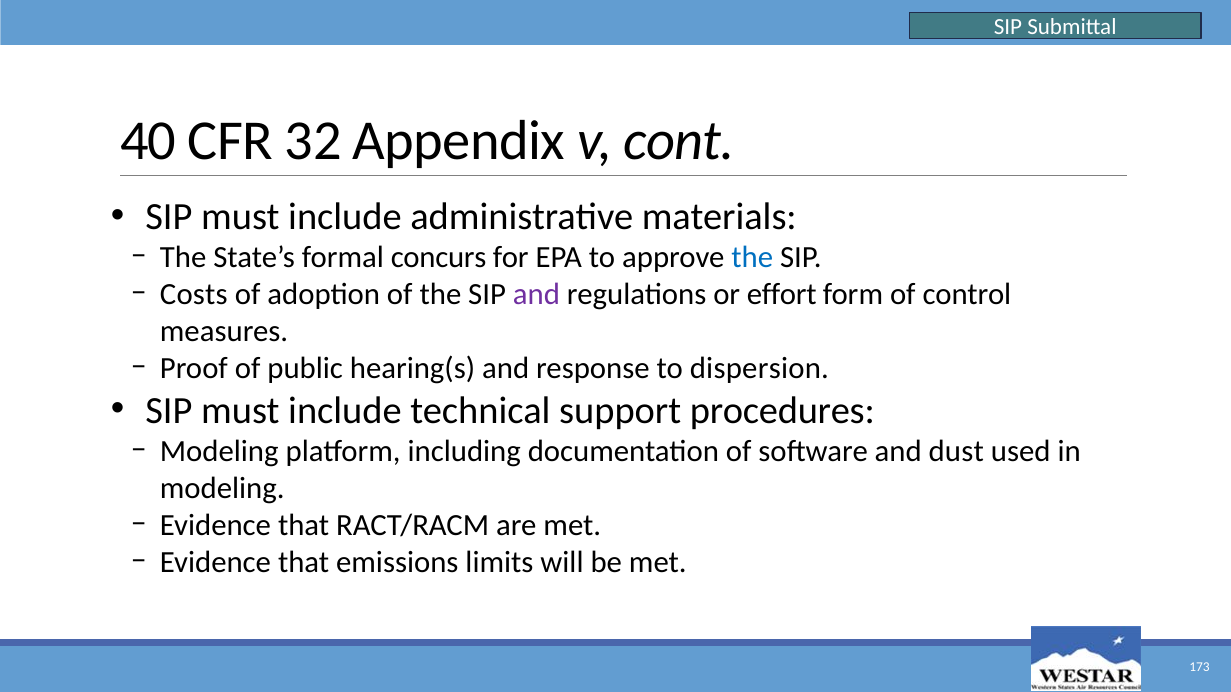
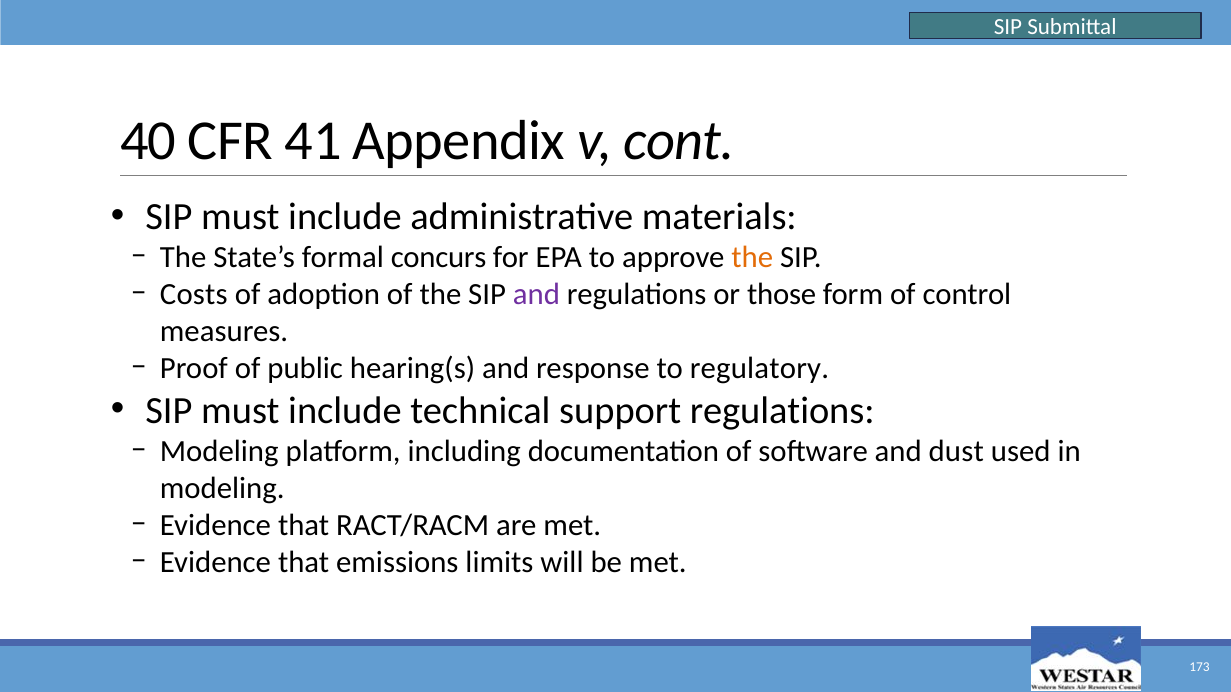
32: 32 -> 41 (313, 141)
the colour: blue -> orange (752, 258)
effort: effort -> those (782, 295)
dispersion: dispersion -> regulatory (759, 369)
support procedures: procedures -> regulations (782, 411)
